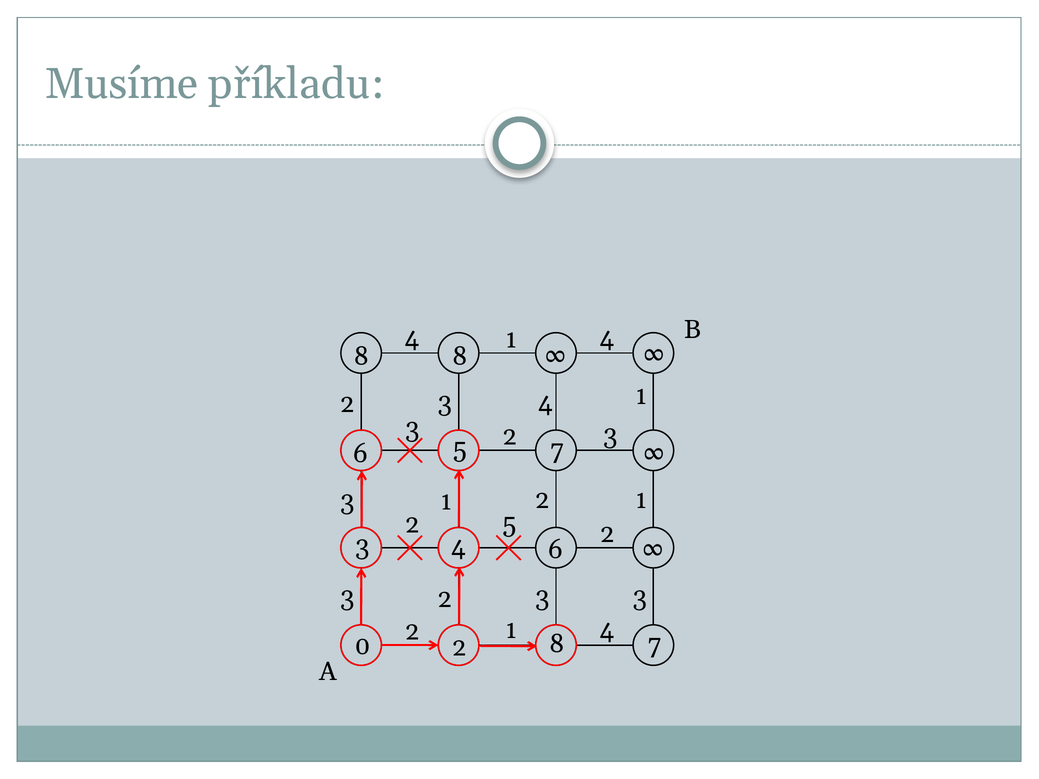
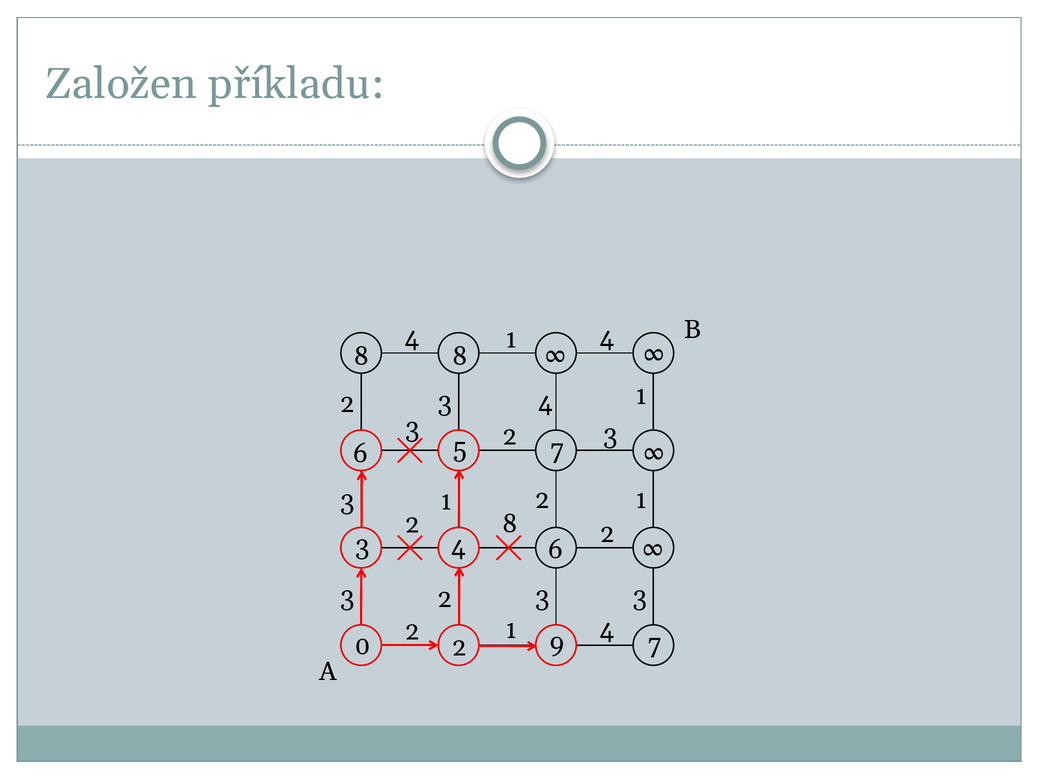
Musíme: Musíme -> Založen (121, 84)
2 5: 5 -> 8 (510, 524)
2 8: 8 -> 9 (557, 644)
